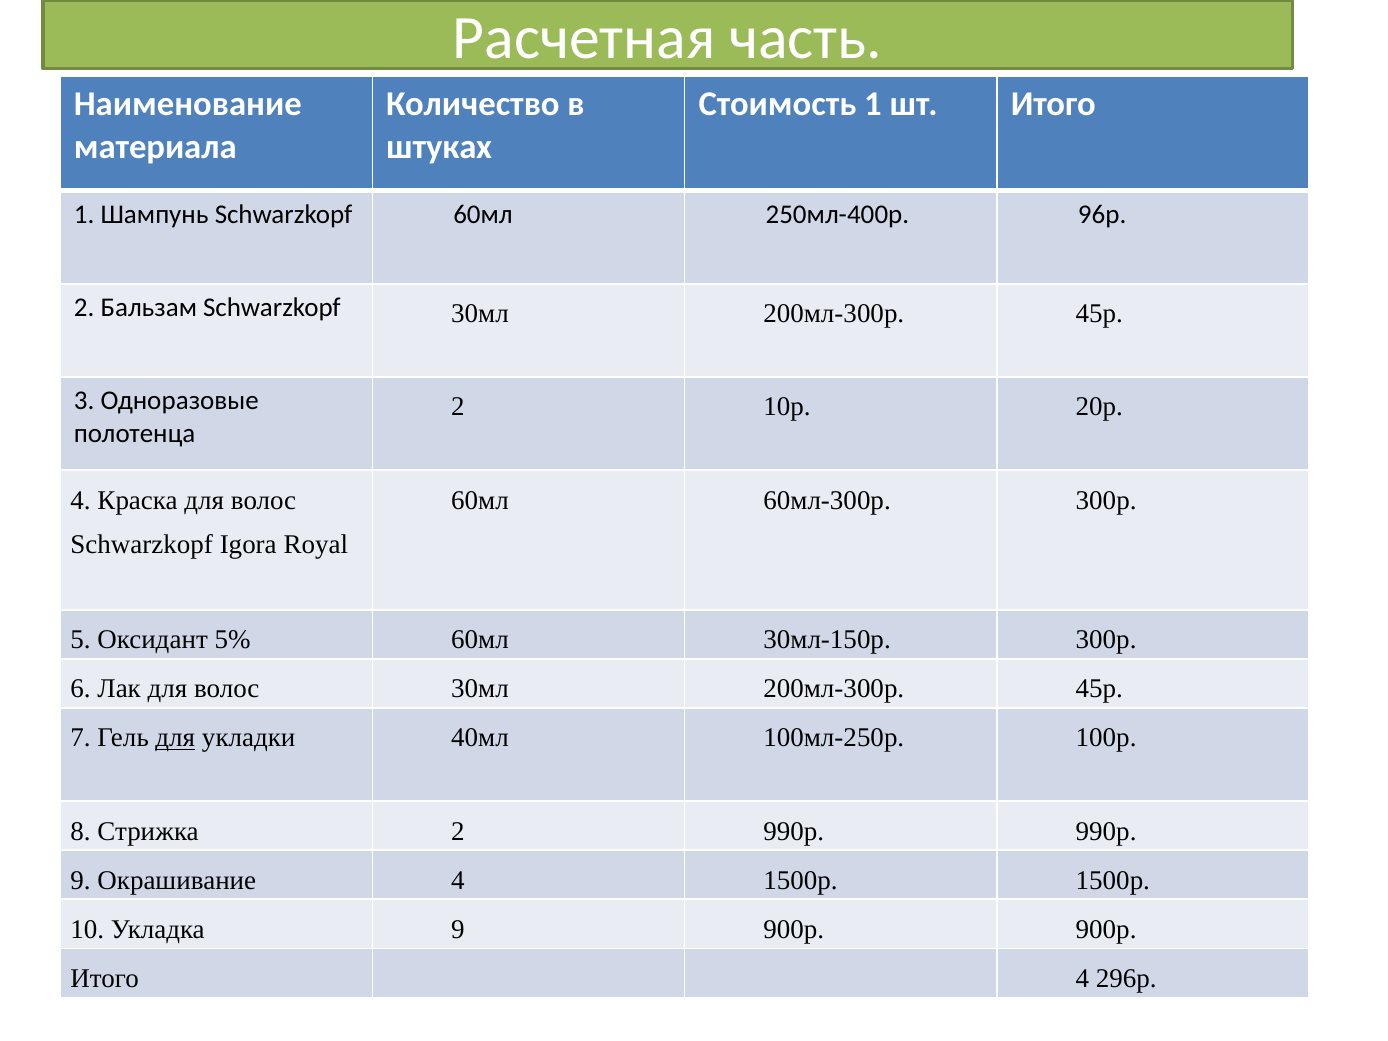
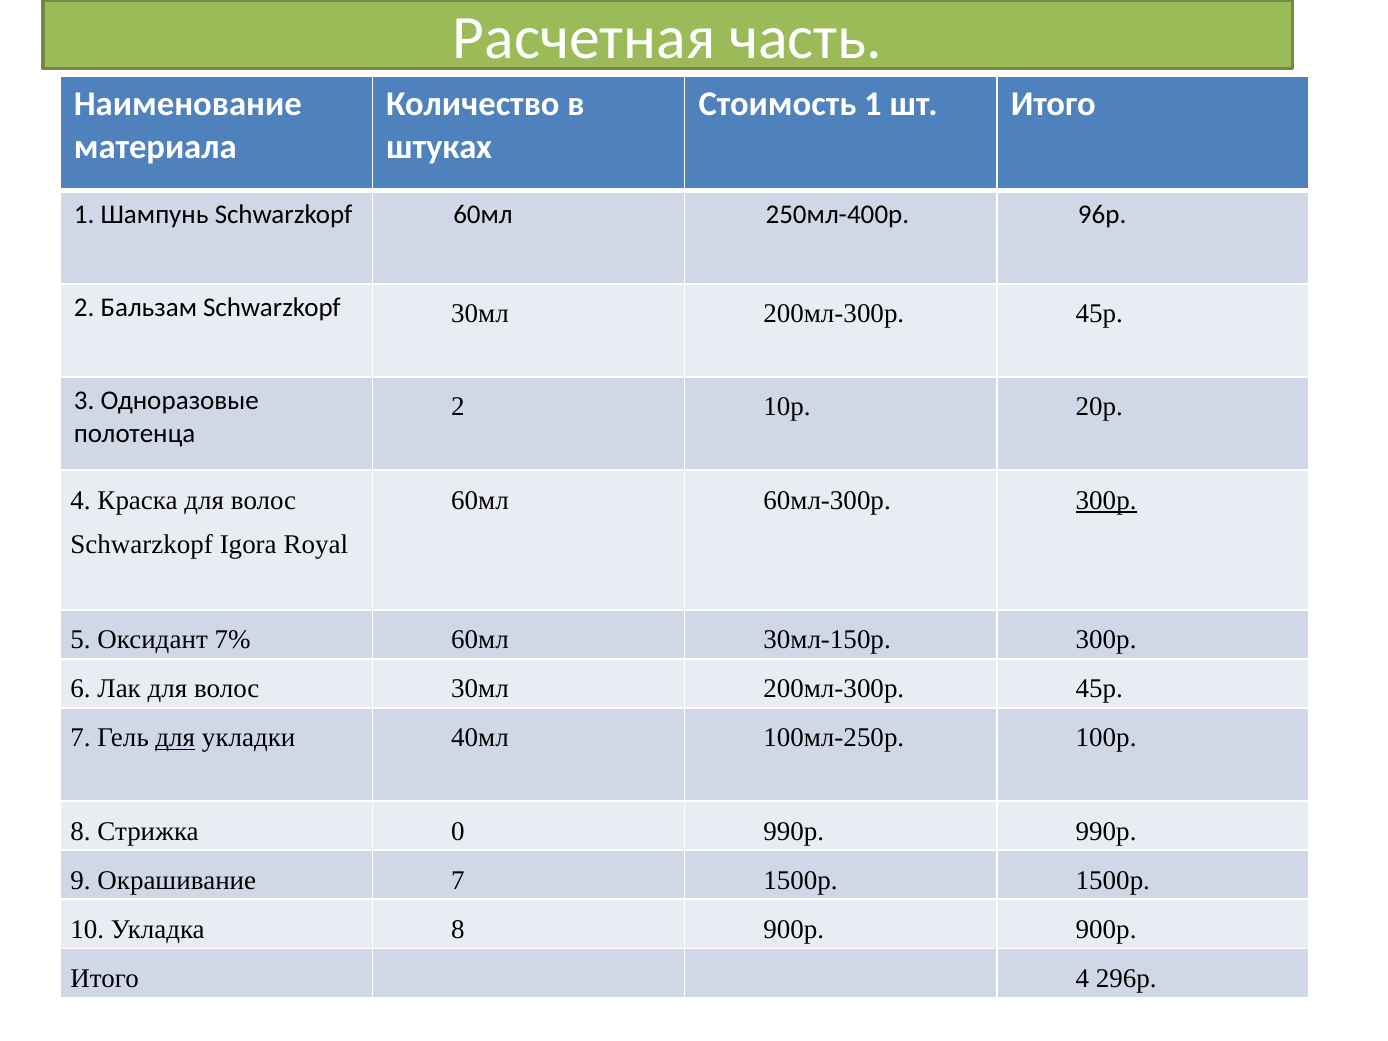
300р underline: none -> present (1106, 500)
5%: 5% -> 7% (233, 640)
Стрижка 2: 2 -> 0 (458, 831)
Окрашивание 4: 4 -> 7 (458, 880)
Укладка 9: 9 -> 8 (458, 929)
